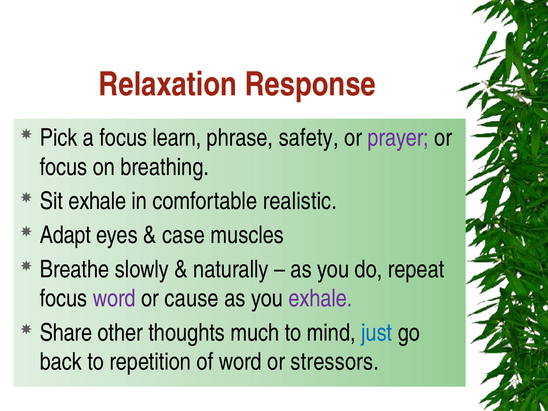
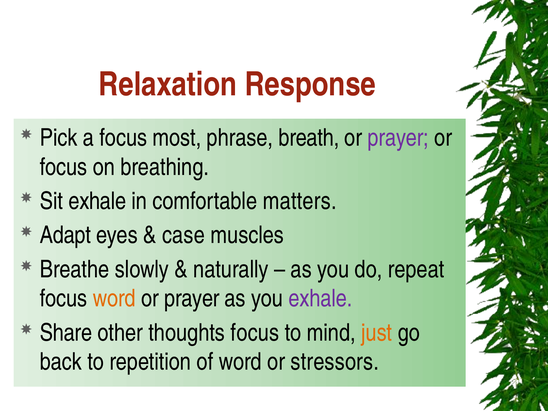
learn: learn -> most (177, 138)
safety: safety -> breath (309, 138)
realistic: realistic -> matters (300, 201)
word colour: purple -> orange (114, 299)
cause: cause -> prayer (192, 299)
thoughts much: much -> focus (255, 333)
just colour: blue -> orange (377, 333)
